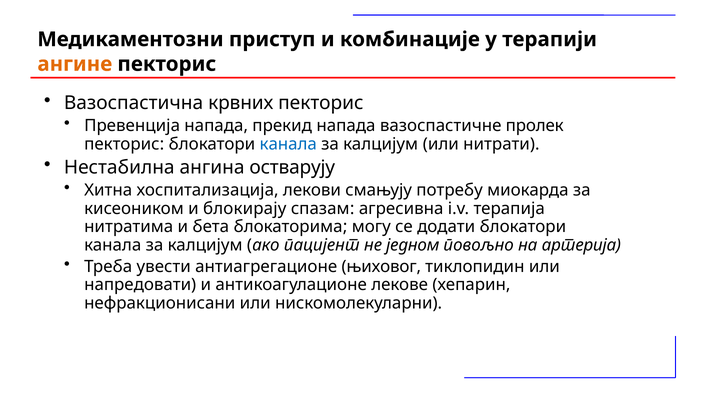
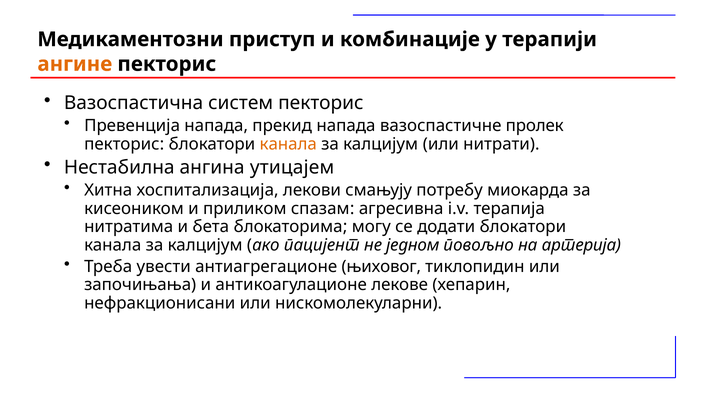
крвних: крвних -> систем (241, 103)
канала colour: blue -> orange (288, 144)
остварују: остварују -> утицајем (292, 167)
блокирају: блокирају -> приликом (245, 208)
напредовати: напредовати -> започињања (140, 285)
